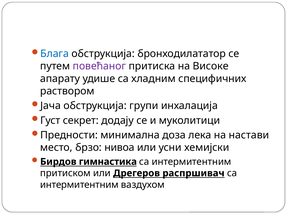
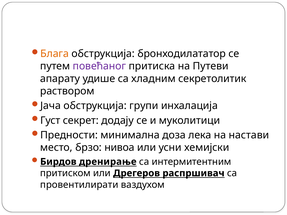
Блага colour: blue -> orange (55, 54)
Високе: Високе -> Путеви (211, 66)
специфичних: специфичних -> секретолитик (212, 79)
гимнастика: гимнастика -> дренирање (108, 162)
интермитентним: интермитентним -> провентилирати (79, 185)
